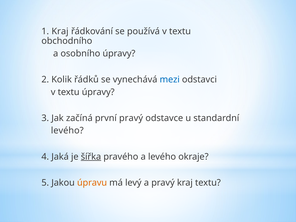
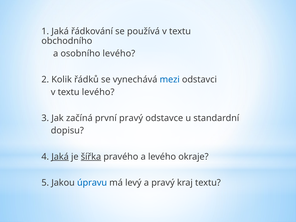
1 Kraj: Kraj -> Jaká (60, 31)
osobního úpravy: úpravy -> levého (119, 53)
textu úpravy: úpravy -> levého (98, 92)
levého: levého -> dopisu (67, 131)
Jaká underline: none -> present (60, 157)
úpravu colour: orange -> blue (92, 183)
